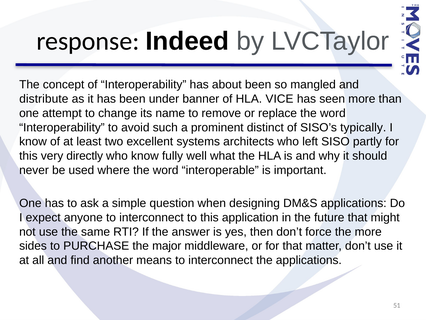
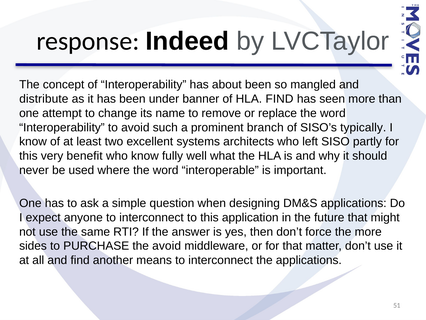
HLA VICE: VICE -> FIND (279, 99)
distinct: distinct -> branch (265, 127)
directly: directly -> benefit (85, 156)
the major: major -> avoid (167, 246)
